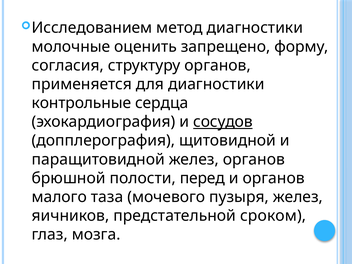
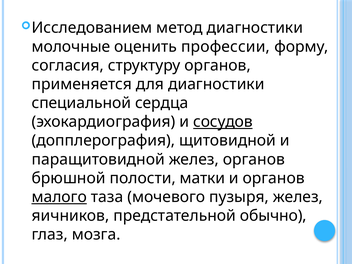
запрещено: запрещено -> профессии (225, 47)
контрольные: контрольные -> специальной (81, 103)
перед: перед -> матки (202, 178)
малого underline: none -> present (59, 197)
сроком: сроком -> обычно (273, 216)
